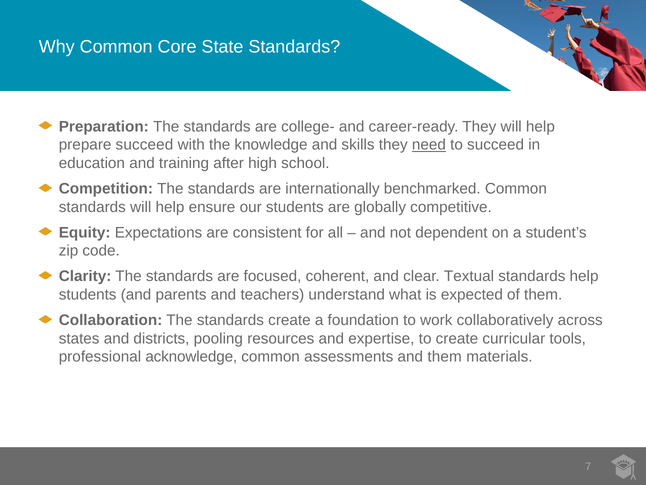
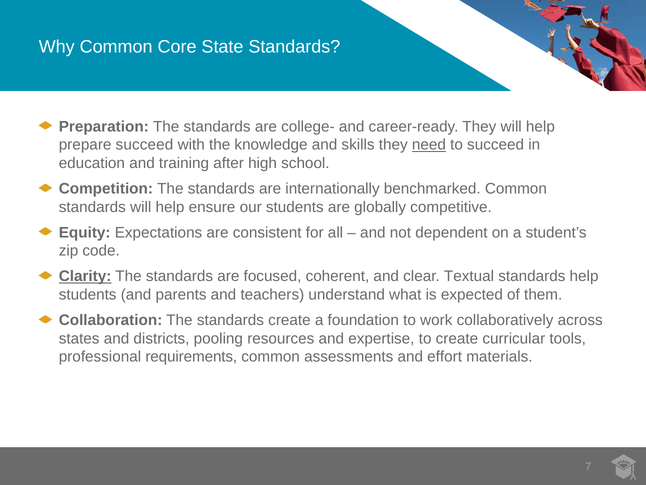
Clarity underline: none -> present (85, 276)
acknowledge: acknowledge -> requirements (191, 357)
and them: them -> effort (445, 357)
